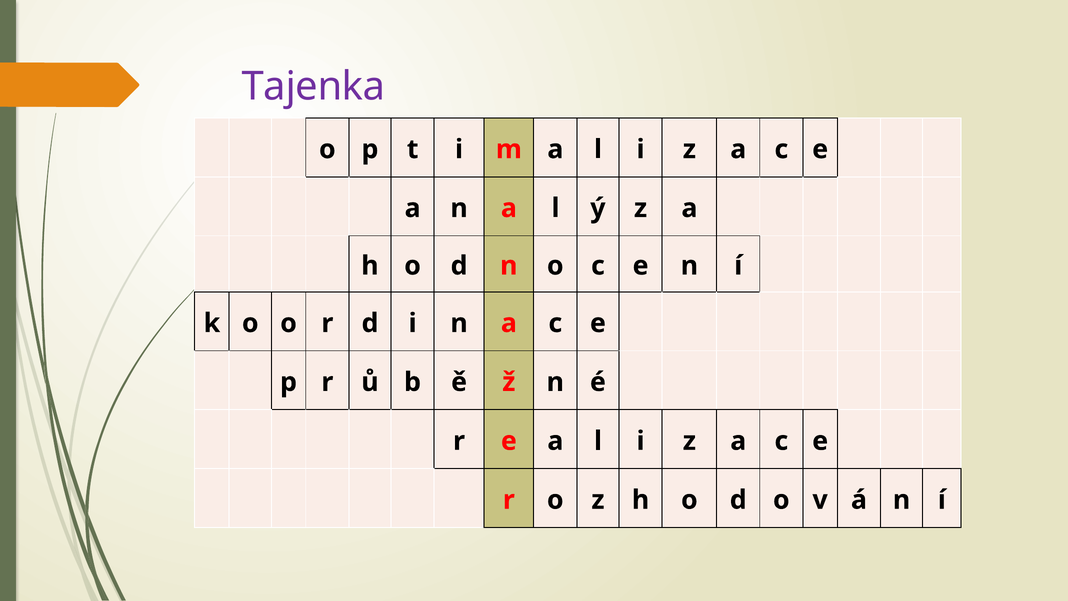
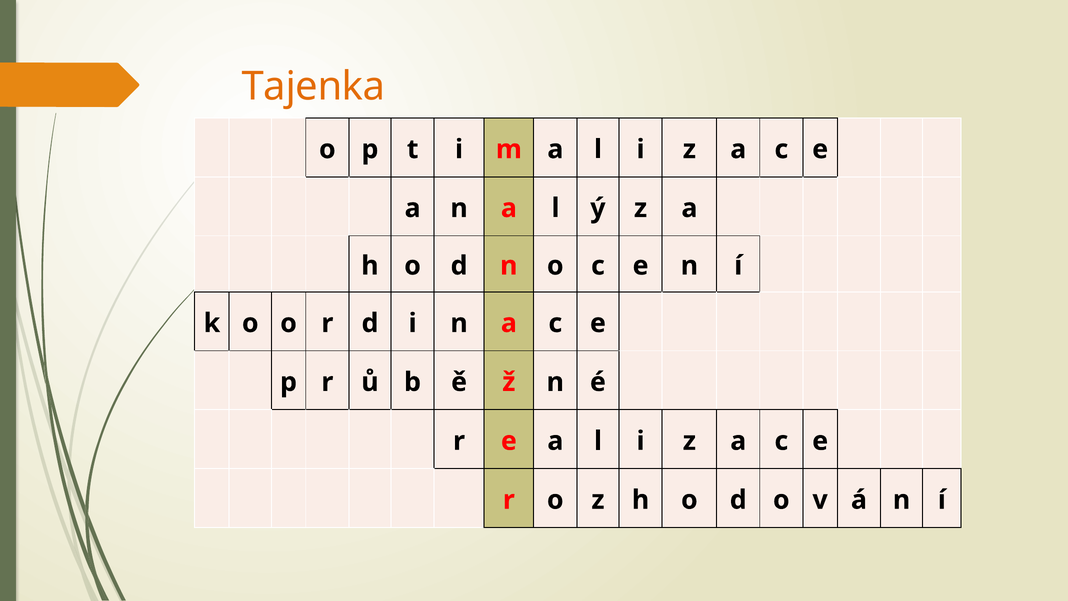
Tajenka colour: purple -> orange (314, 87)
